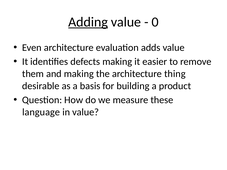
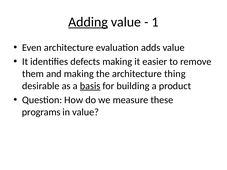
0: 0 -> 1 (155, 22)
basis underline: none -> present (90, 86)
language: language -> programs (41, 112)
